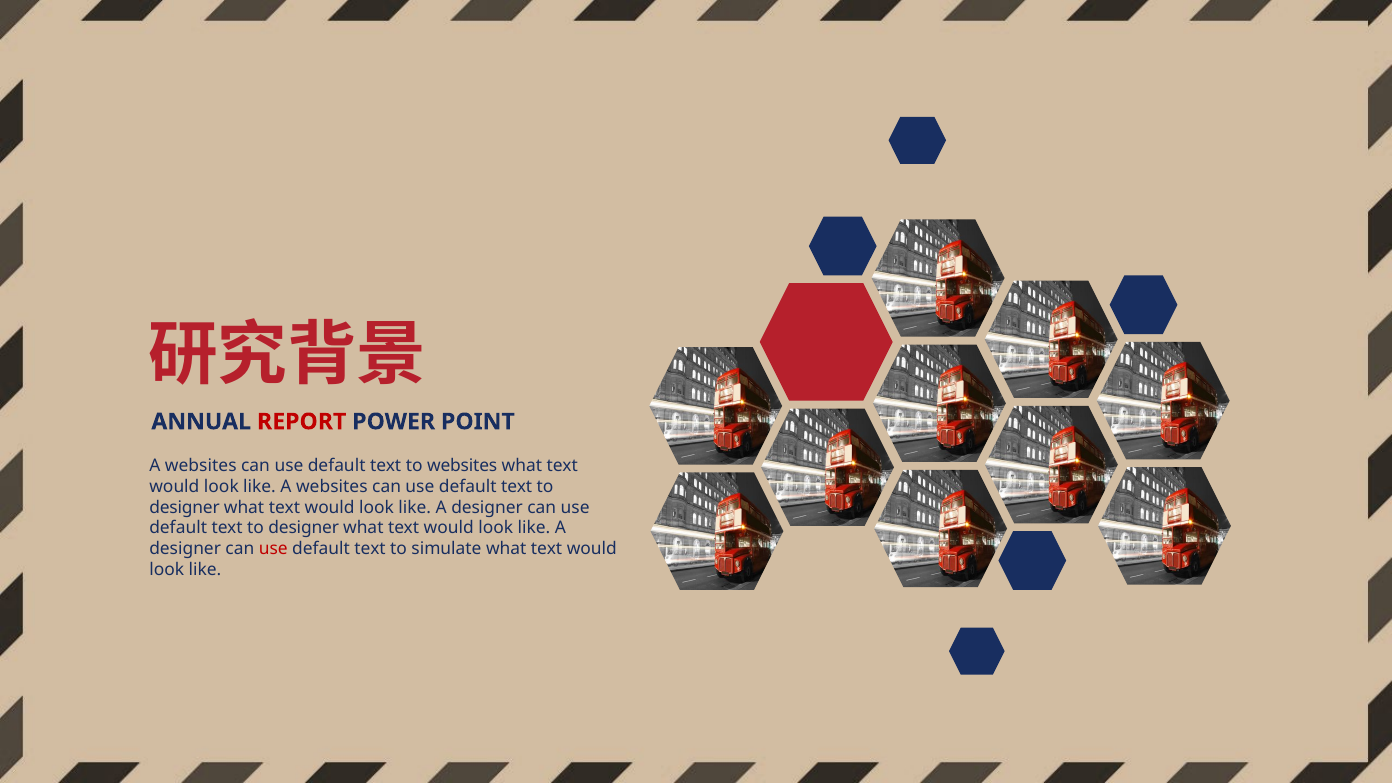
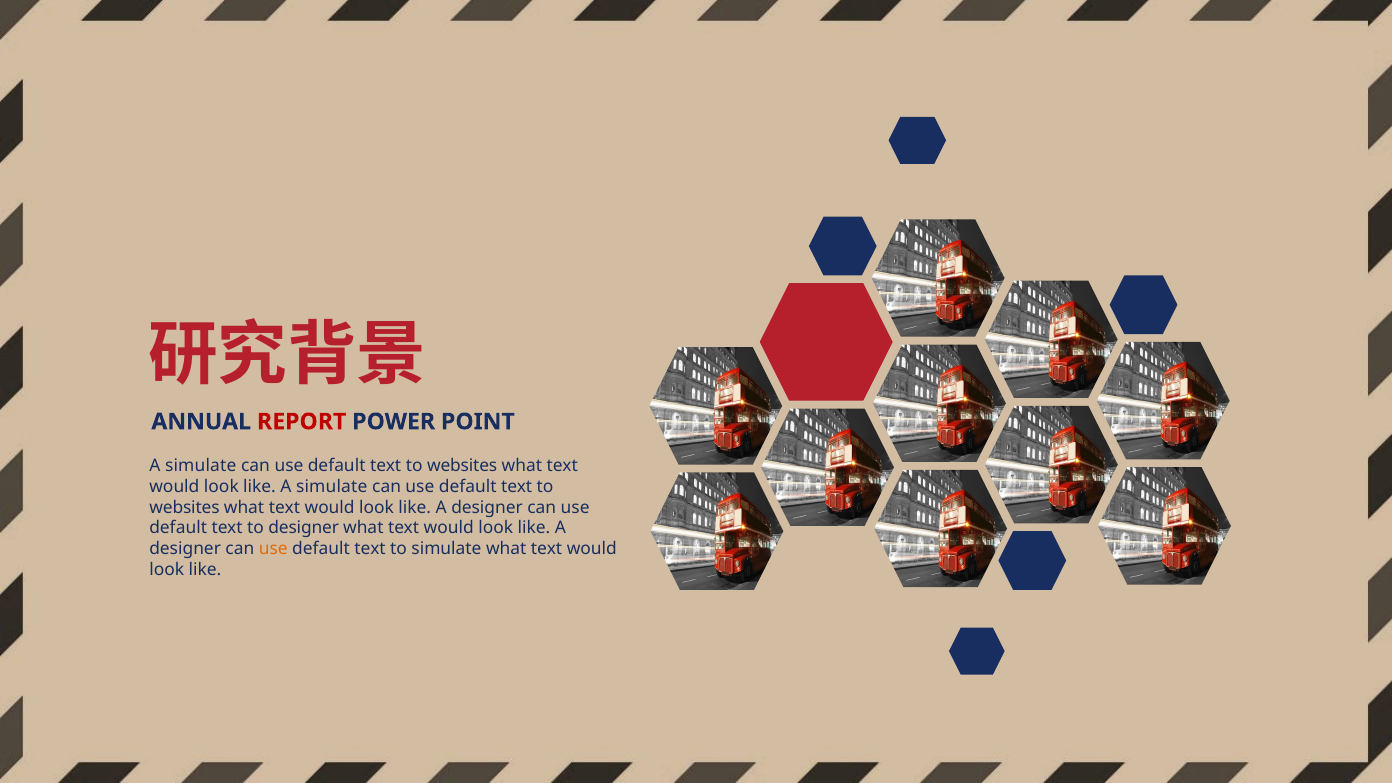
websites: websites -> simulate (201, 466)
like A websites: websites -> simulate (332, 486)
designer: designer -> websites (185, 507)
use colour: red -> orange (273, 549)
